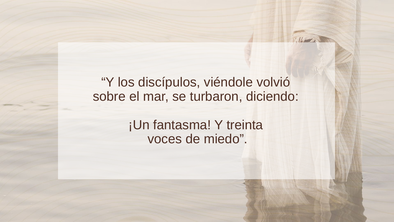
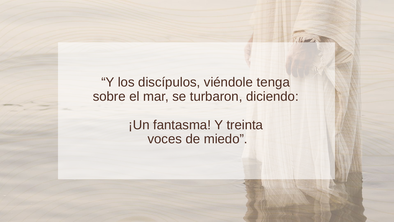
volvió: volvió -> tenga (273, 82)
